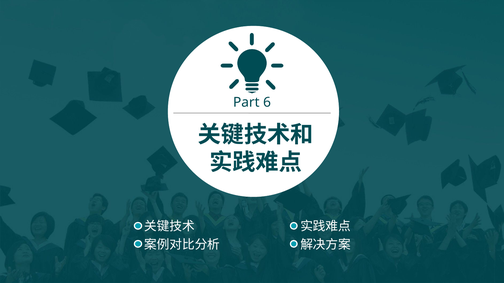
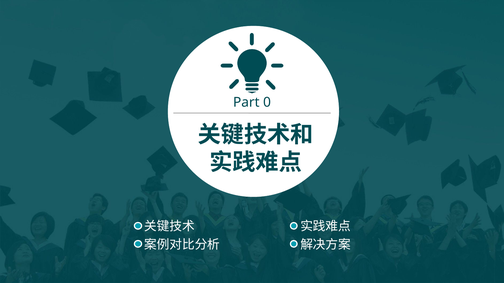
6: 6 -> 0 (267, 102)
